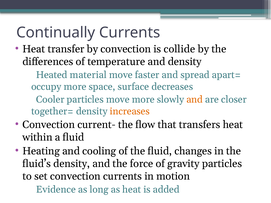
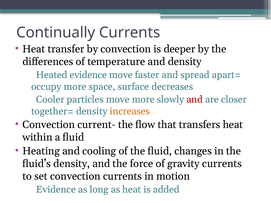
collide: collide -> deeper (179, 49)
Heated material: material -> evidence (88, 75)
and colour: orange -> red (195, 100)
gravity particles: particles -> currents (222, 164)
